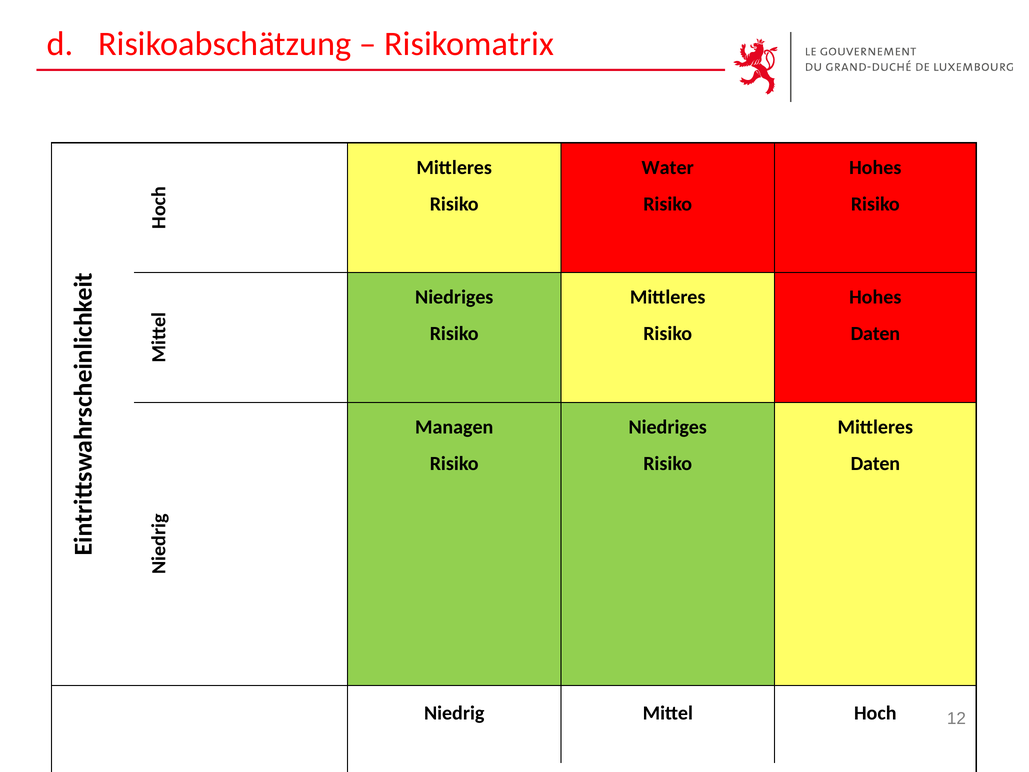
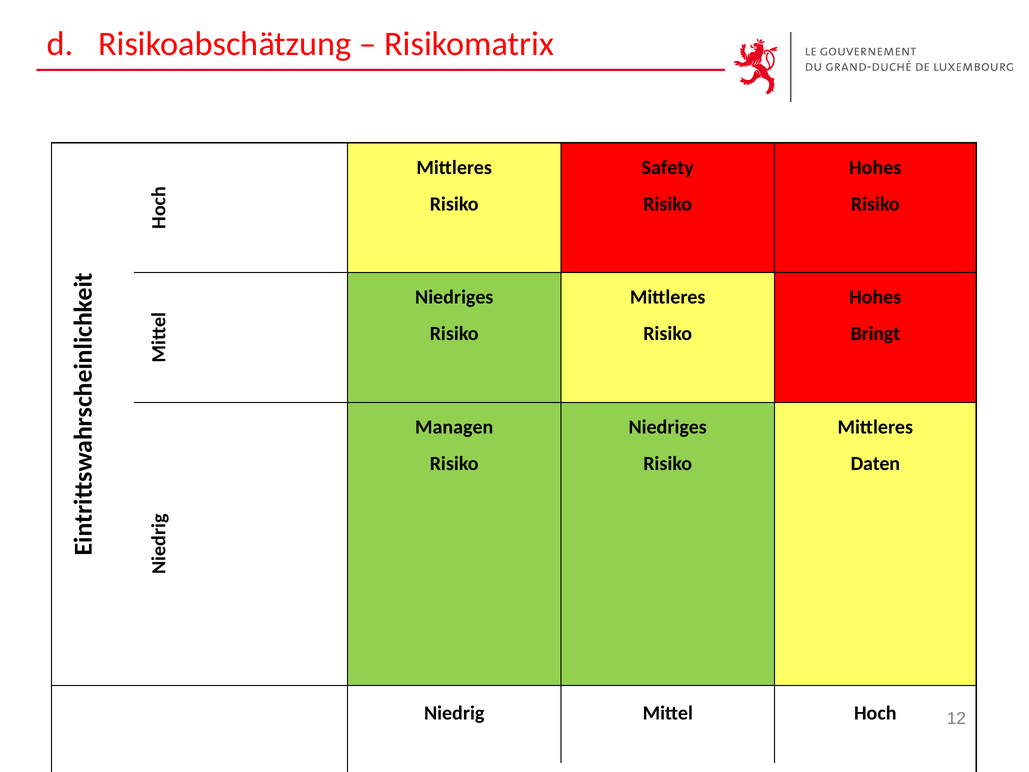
Water: Water -> Safety (668, 167)
Daten: Daten -> Bringt (875, 334)
